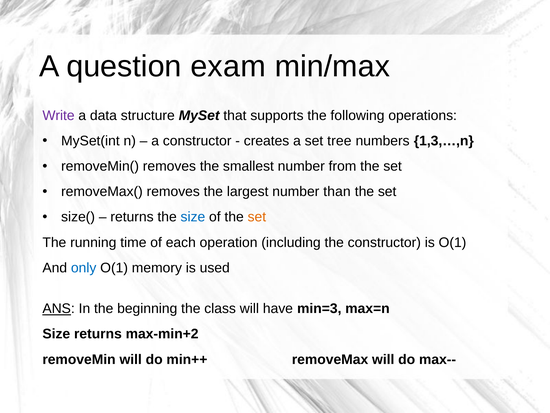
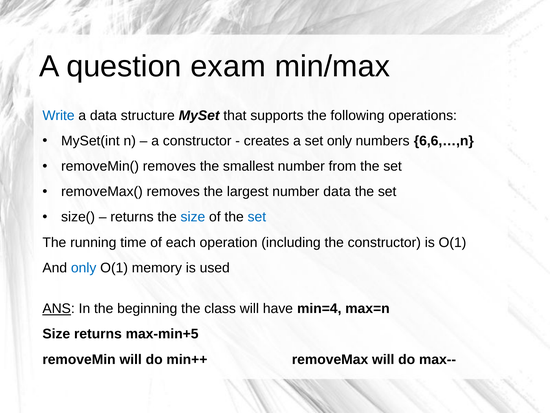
Write colour: purple -> blue (59, 115)
set tree: tree -> only (340, 141)
1,3,…,n: 1,3,…,n -> 6,6,…,n (444, 141)
number than: than -> data (337, 191)
set colour: orange -> blue (257, 217)
min=3: min=3 -> min=4 (319, 308)
max-min+2: max-min+2 -> max-min+5 (162, 334)
